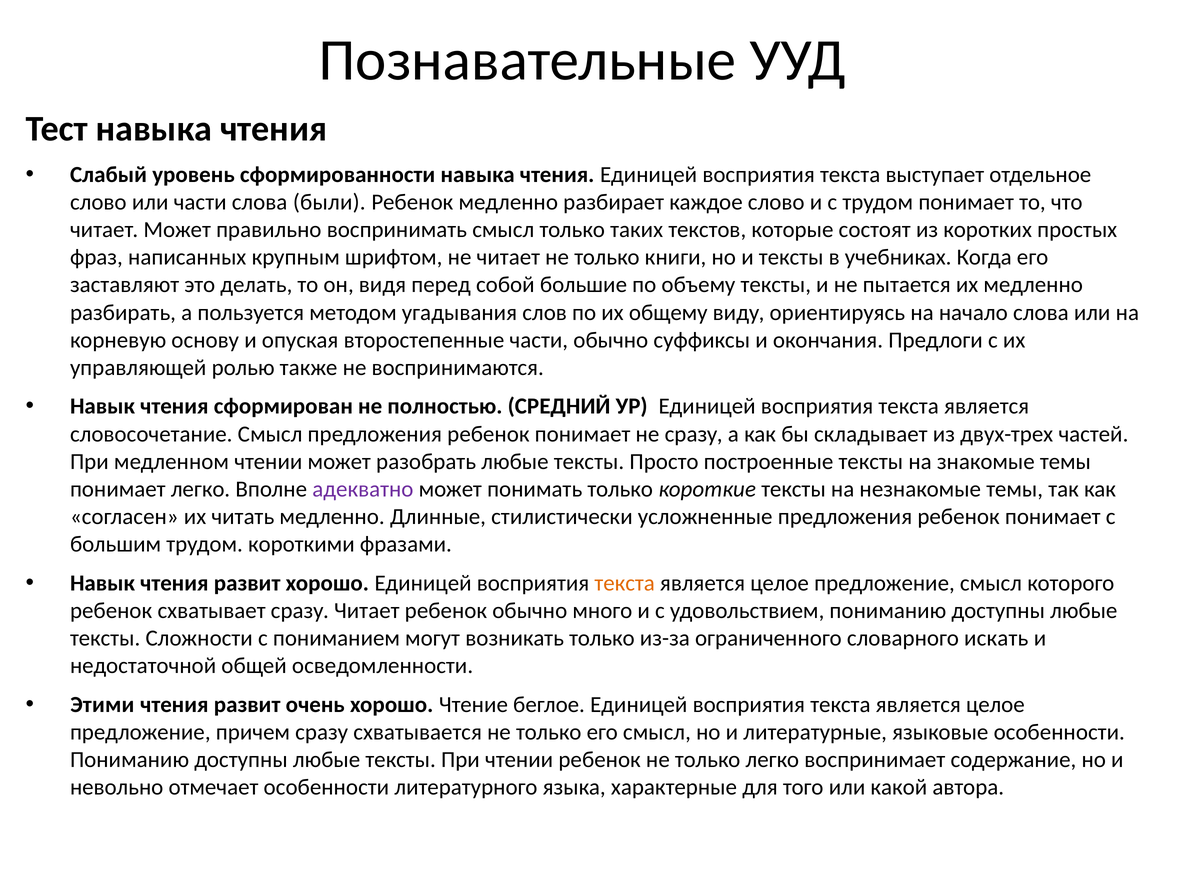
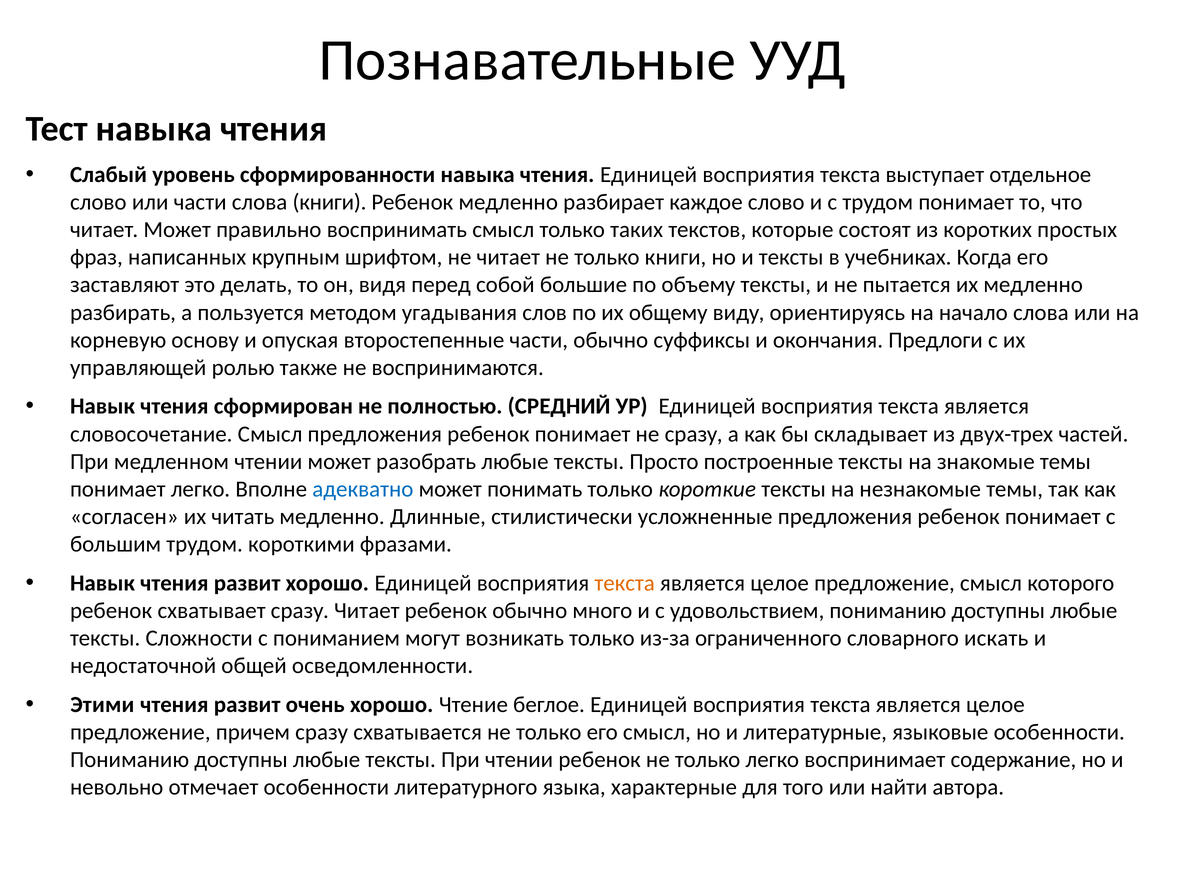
слова были: были -> книги (330, 202)
адекватно colour: purple -> blue (363, 489)
какой: какой -> найти (899, 787)
